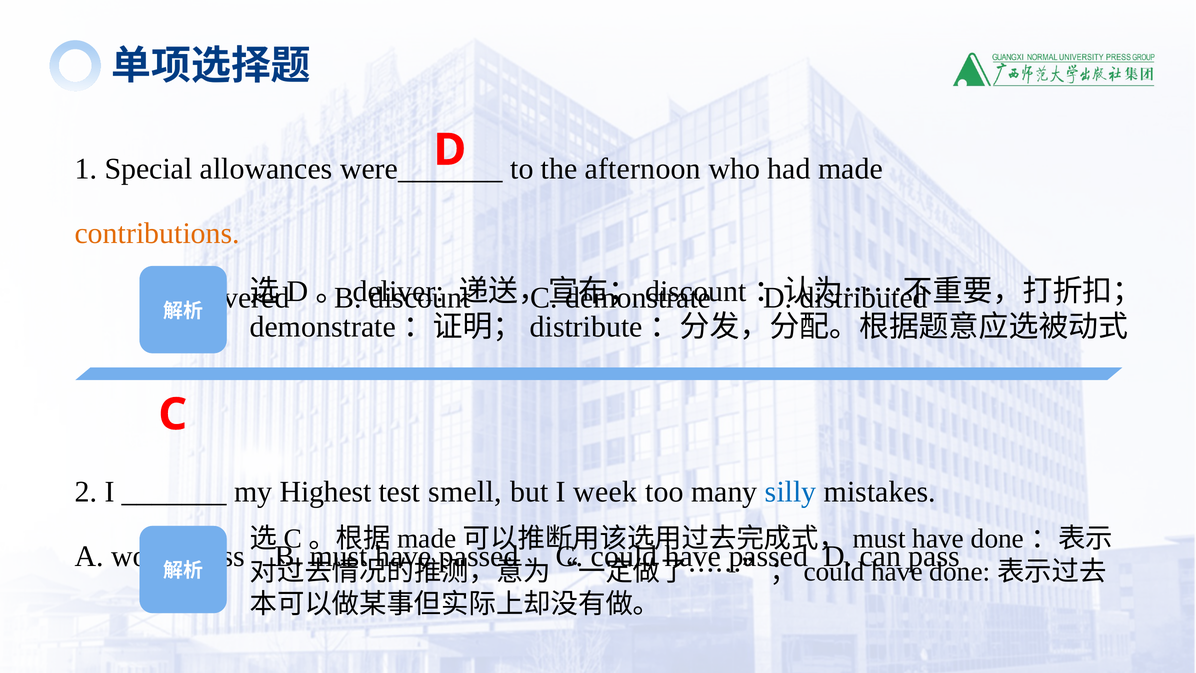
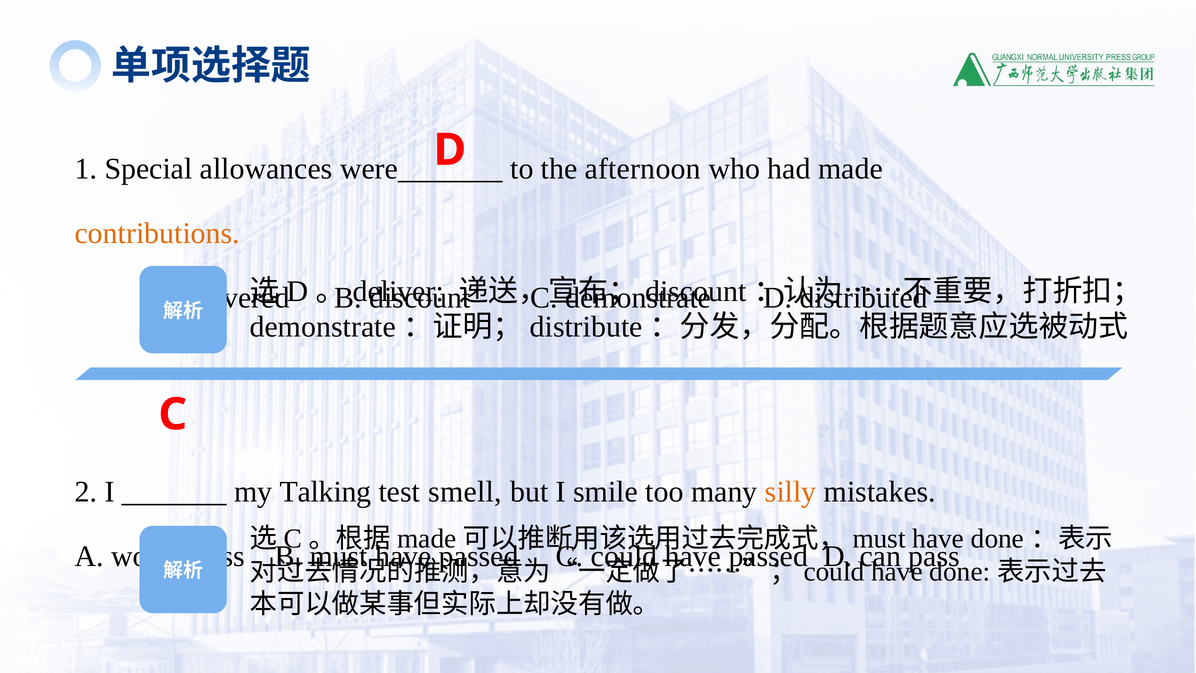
Highest: Highest -> Talking (326, 492)
week: week -> smile (606, 492)
silly colour: blue -> orange (791, 492)
